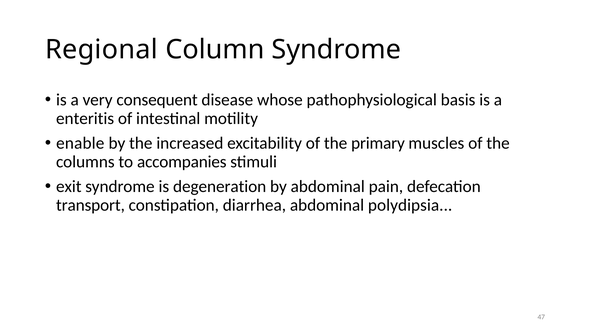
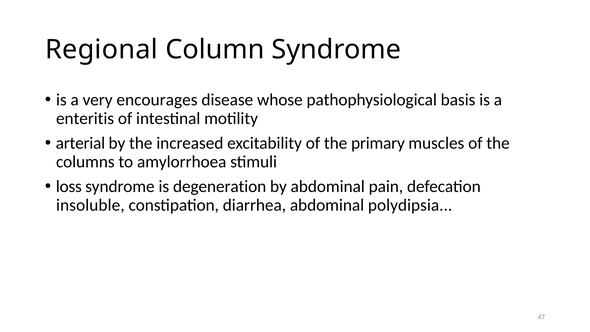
consequent: consequent -> encourages (157, 100)
enable: enable -> arterial (80, 143)
accompanies: accompanies -> amylorrhoea (182, 162)
exit: exit -> loss (69, 186)
transport: transport -> insoluble (90, 205)
